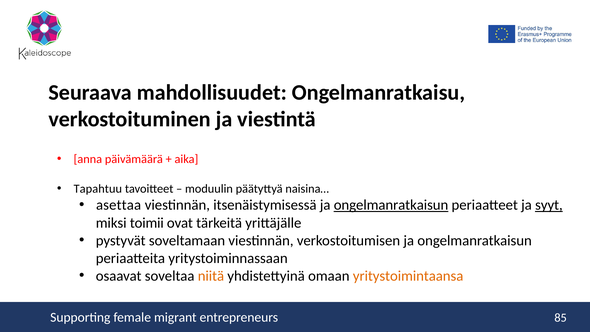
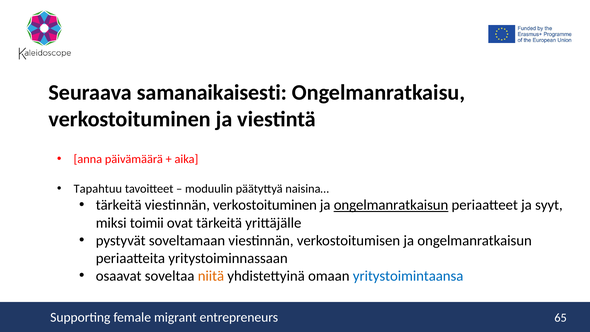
mahdollisuudet: mahdollisuudet -> samanaikaisesti (212, 93)
asettaa: asettaa -> tärkeitä (119, 205)
viestinnän itsenäistymisessä: itsenäistymisessä -> verkostoituminen (265, 205)
syyt underline: present -> none (549, 205)
yritystoimintaansa colour: orange -> blue (408, 276)
85: 85 -> 65 (561, 318)
